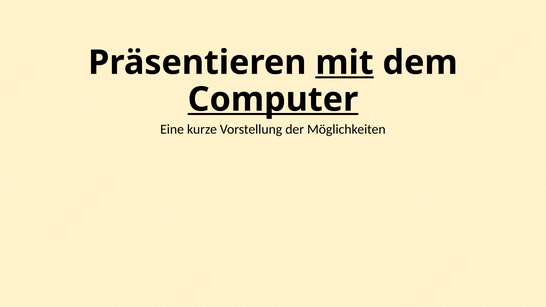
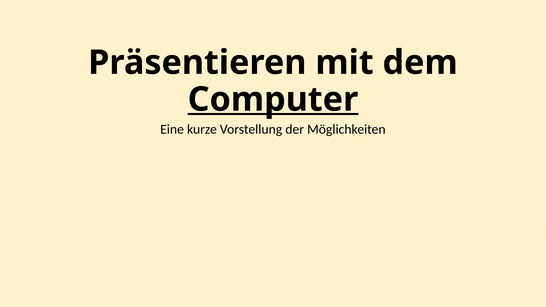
mit underline: present -> none (345, 63)
